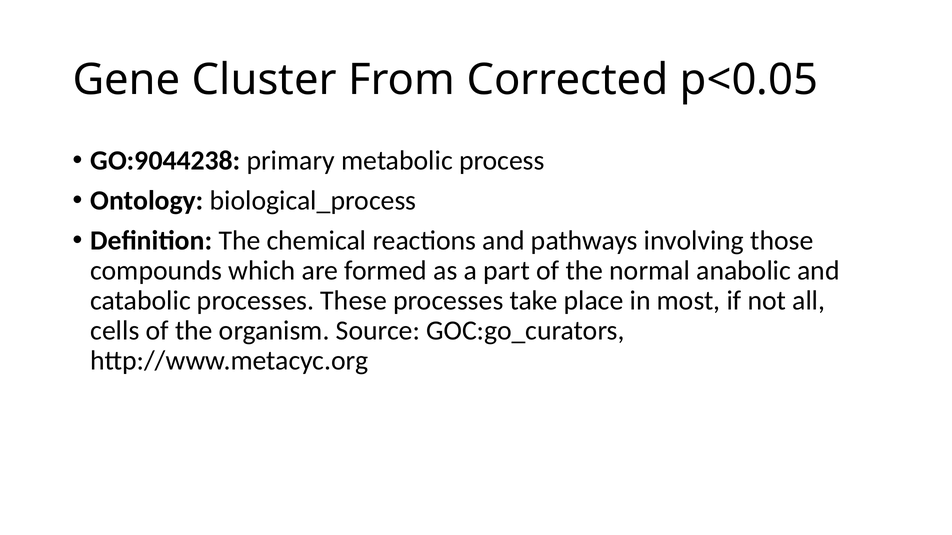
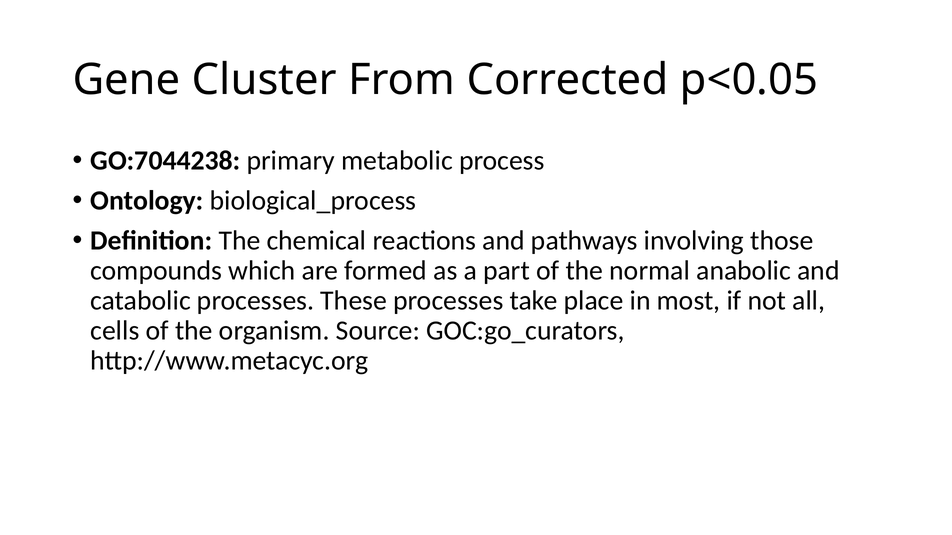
GO:9044238: GO:9044238 -> GO:7044238 (165, 161)
